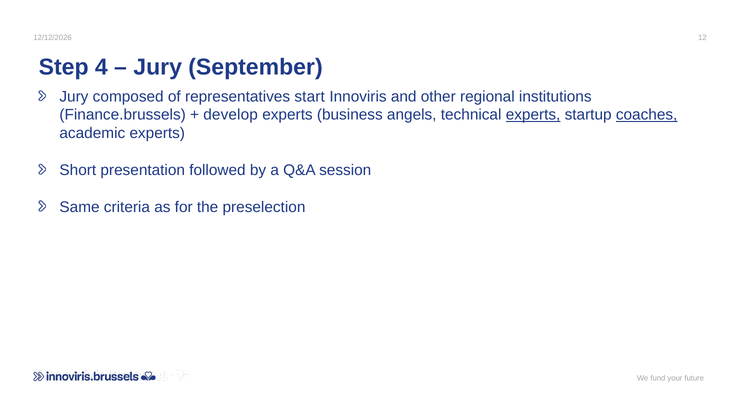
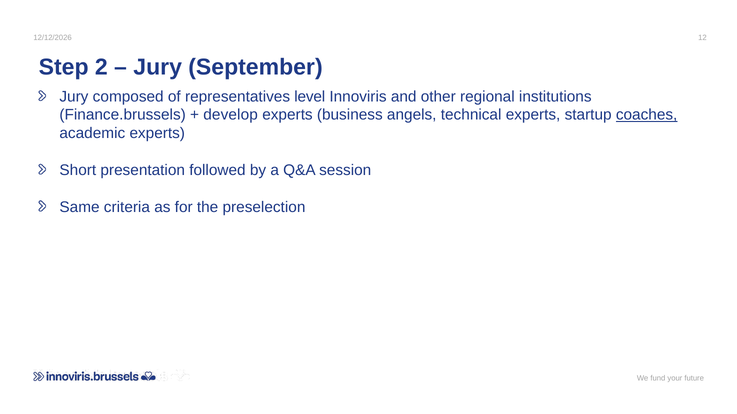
4: 4 -> 2 (101, 67)
start: start -> level (310, 97)
experts underline: present -> none (533, 115)
